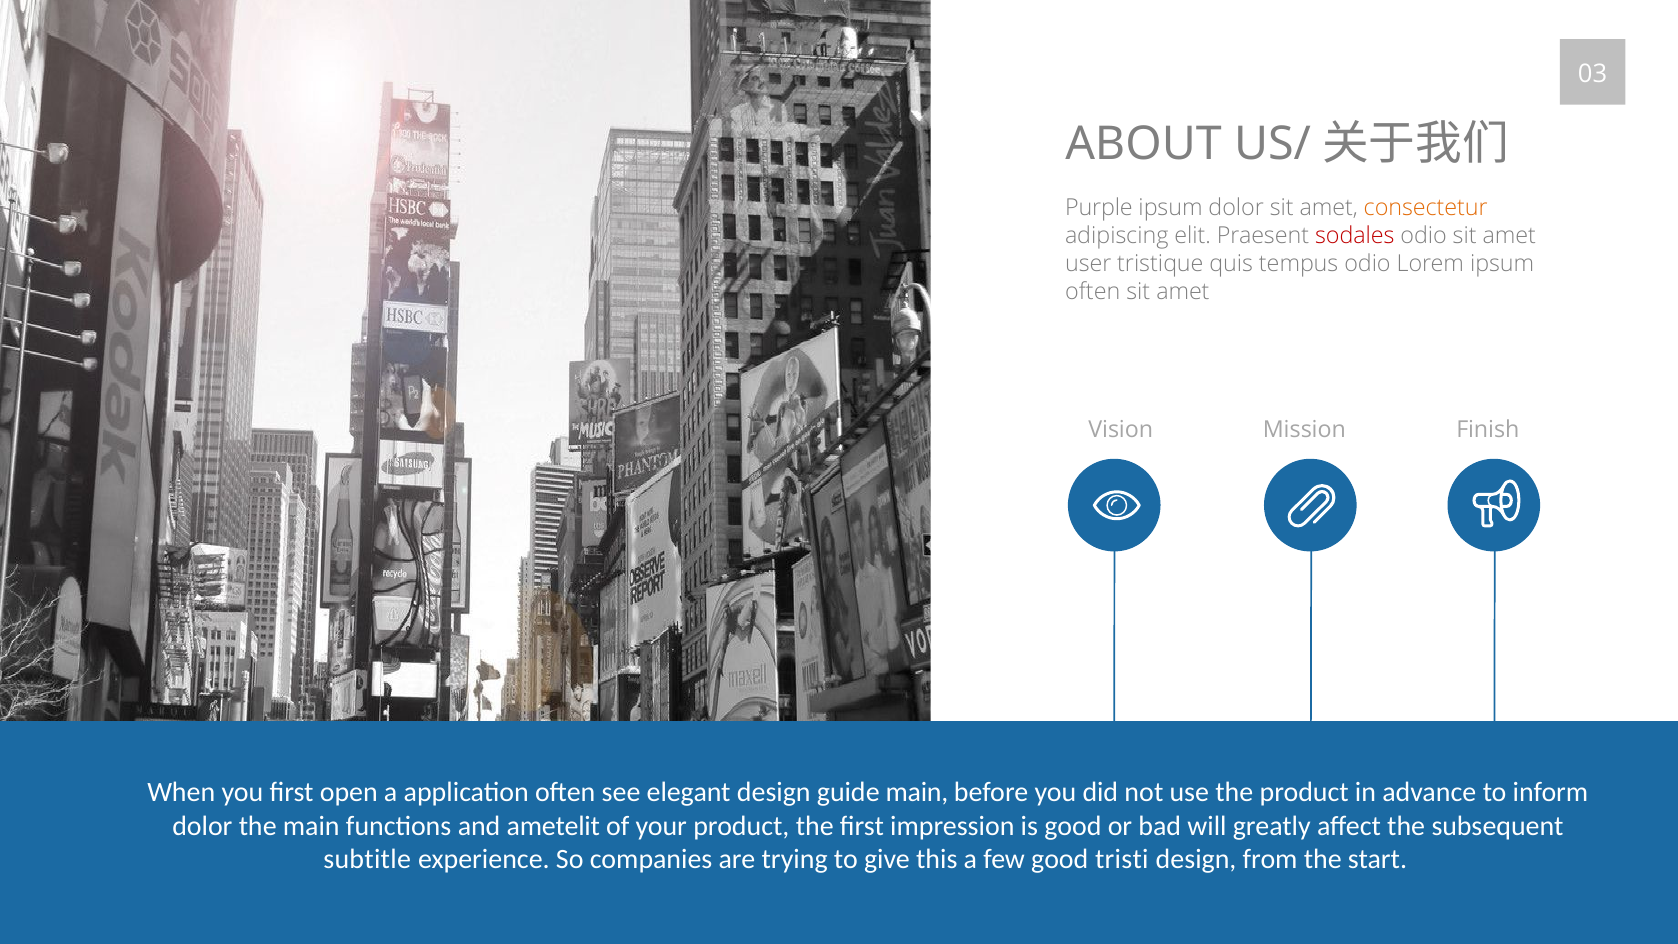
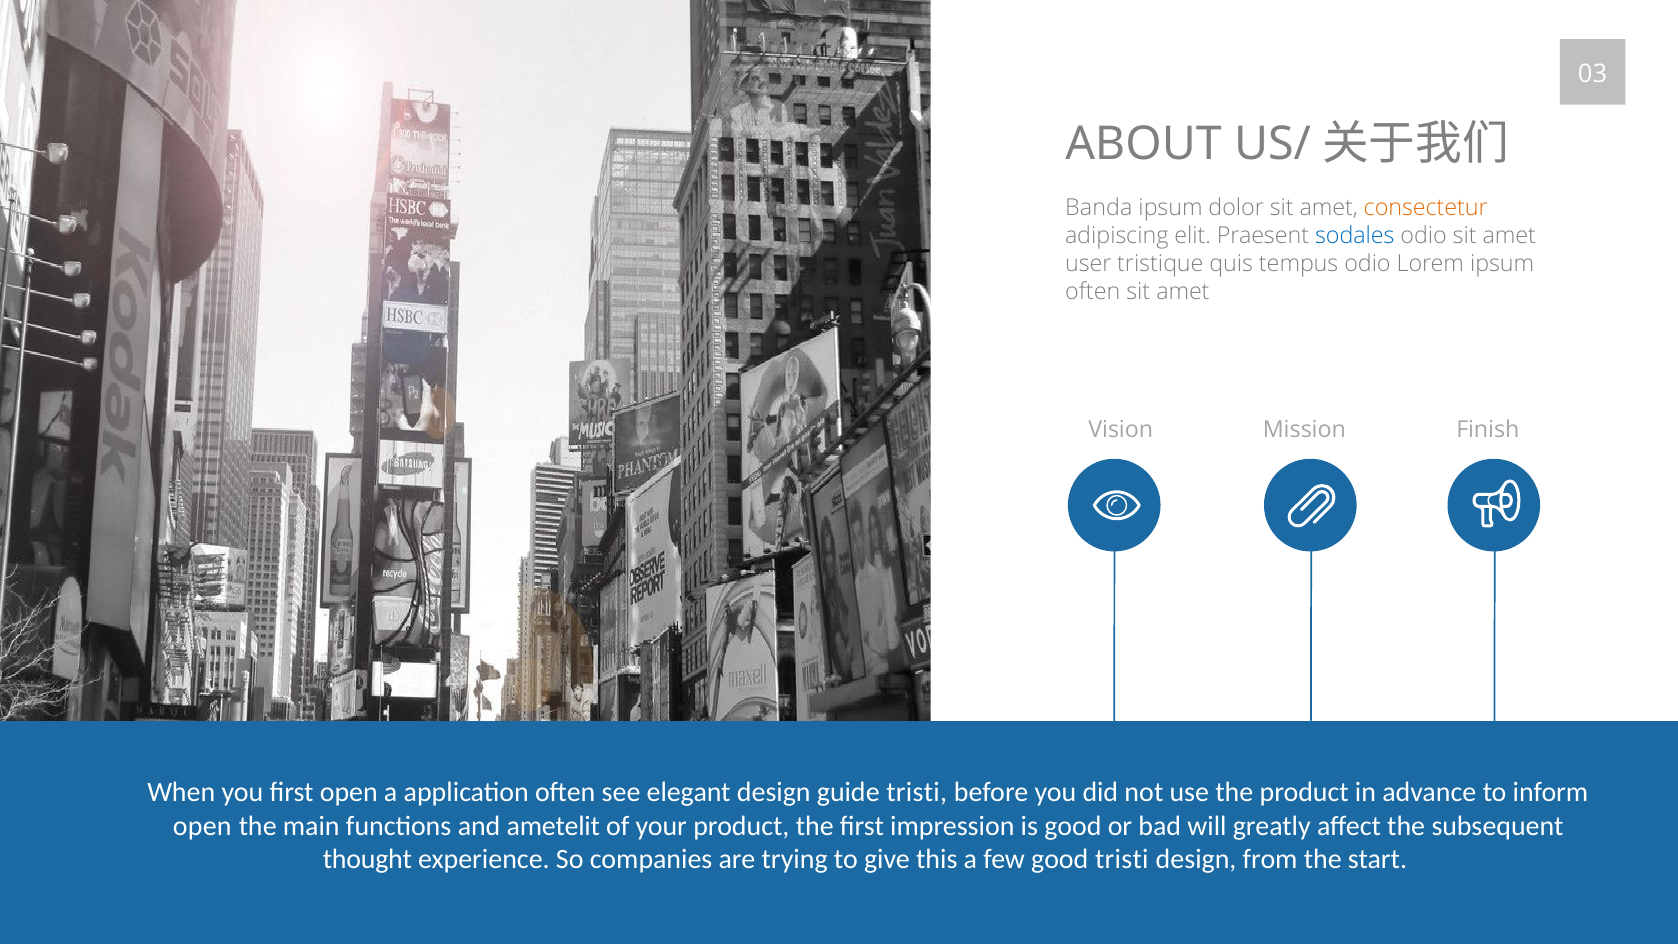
Purple: Purple -> Banda (1099, 207)
sodales colour: red -> blue (1355, 235)
guide main: main -> tristi (917, 793)
dolor: dolor -> open (202, 826)
subtitle: subtitle -> thought (367, 860)
